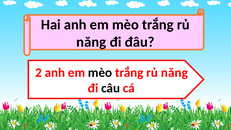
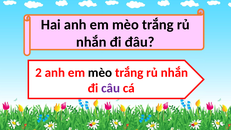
năng: năng -> nhắn (91, 42)
năng: năng -> nhắn (174, 73)
câu colour: black -> purple (111, 88)
